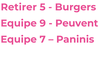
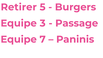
9: 9 -> 3 (43, 23)
Peuvent: Peuvent -> Passage (77, 23)
